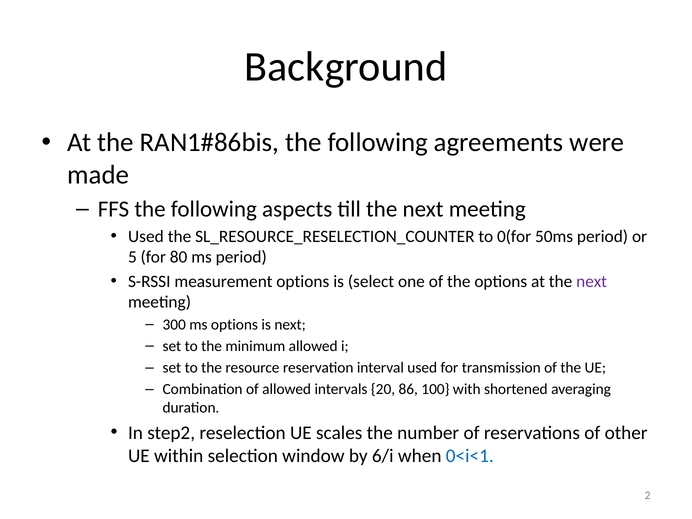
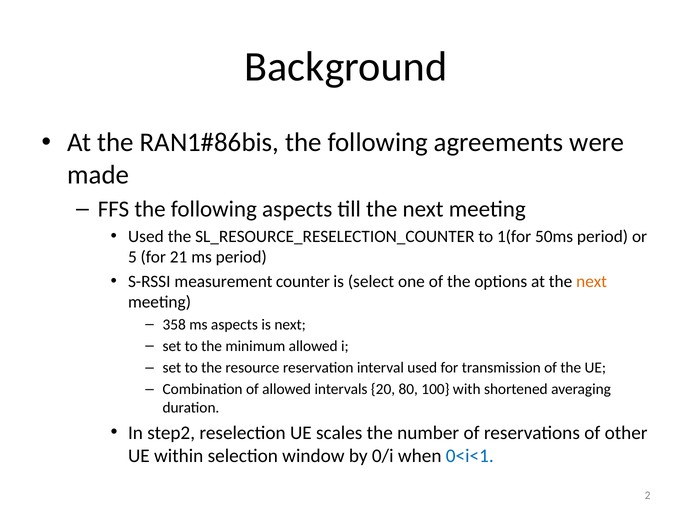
0(for: 0(for -> 1(for (514, 237)
80: 80 -> 21 (179, 257)
measurement options: options -> counter (303, 281)
next colour: purple -> orange (592, 281)
300: 300 -> 358 (174, 325)
ms options: options -> aspects (234, 325)
86: 86 -> 80 (408, 389)
6/i: 6/i -> 0/i (383, 456)
